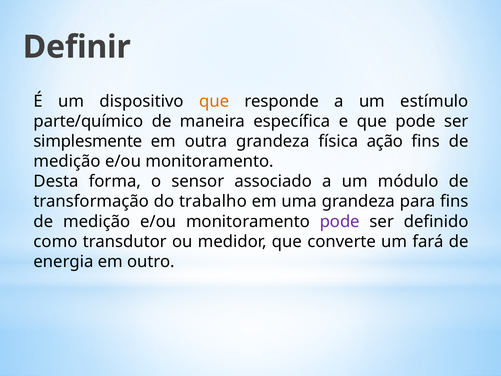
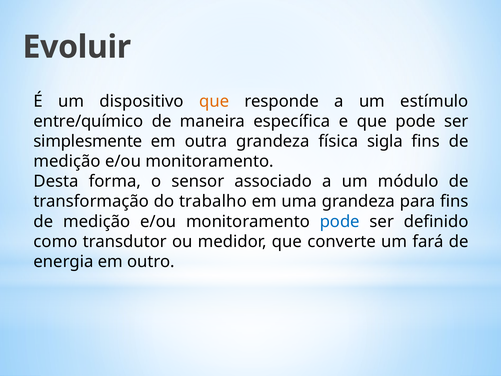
Definir: Definir -> Evoluir (77, 47)
parte/químico: parte/químico -> entre/químico (88, 121)
ação: ação -> sigla (385, 141)
pode colour: purple -> blue (340, 221)
